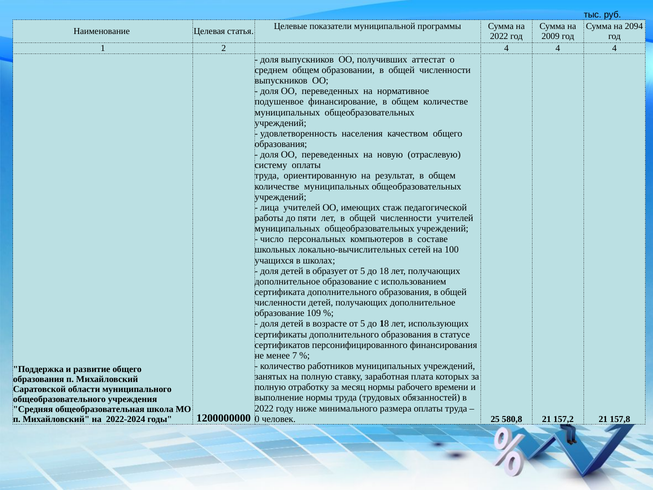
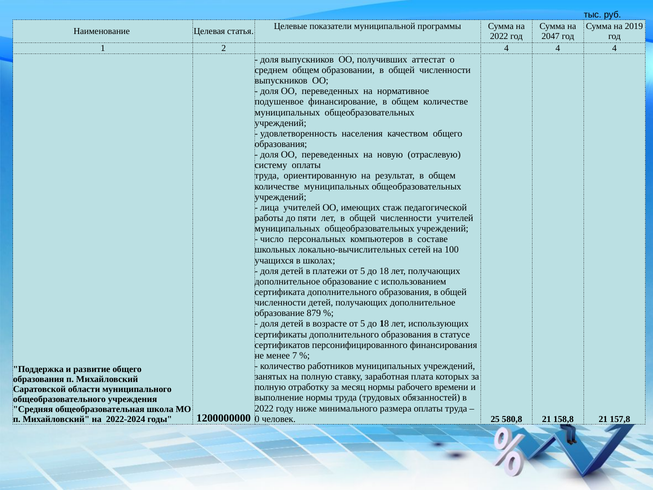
2094: 2094 -> 2019 (634, 26)
2009: 2009 -> 2047 (551, 36)
образует: образует -> платежи (330, 271)
109: 109 -> 879 (314, 313)
157,2: 157,2 -> 158,8 (563, 419)
